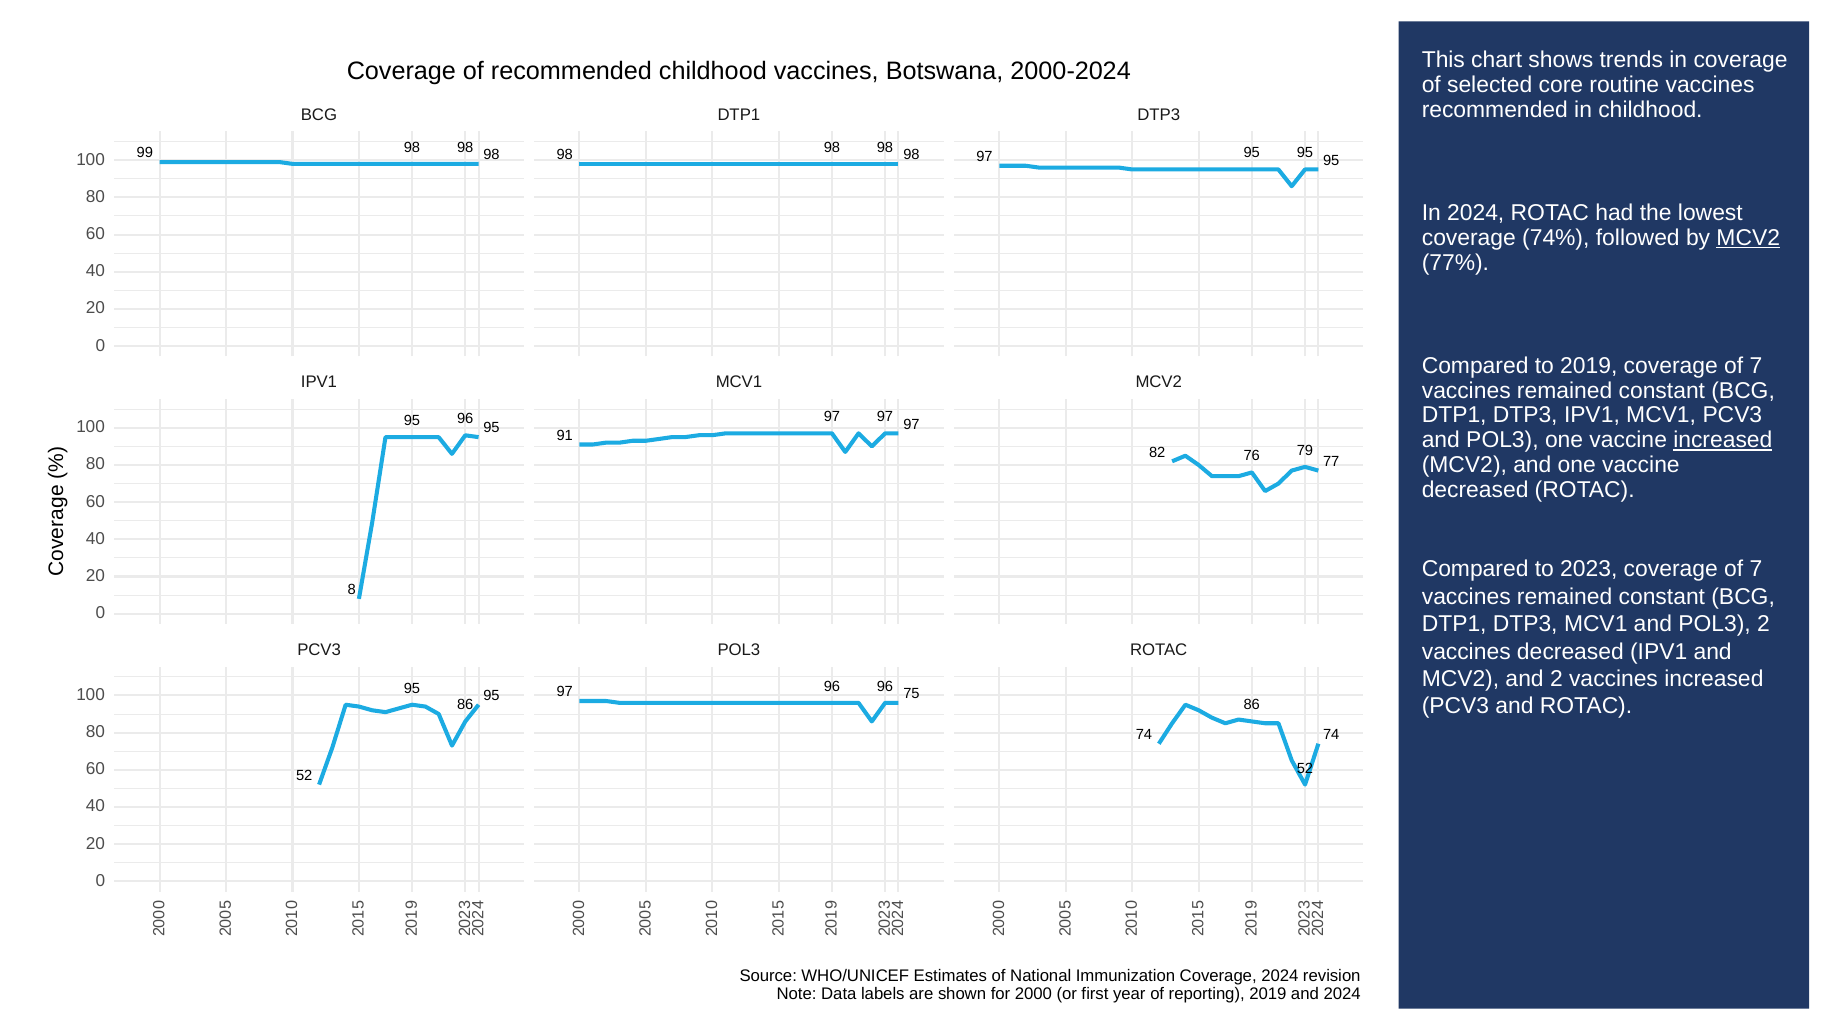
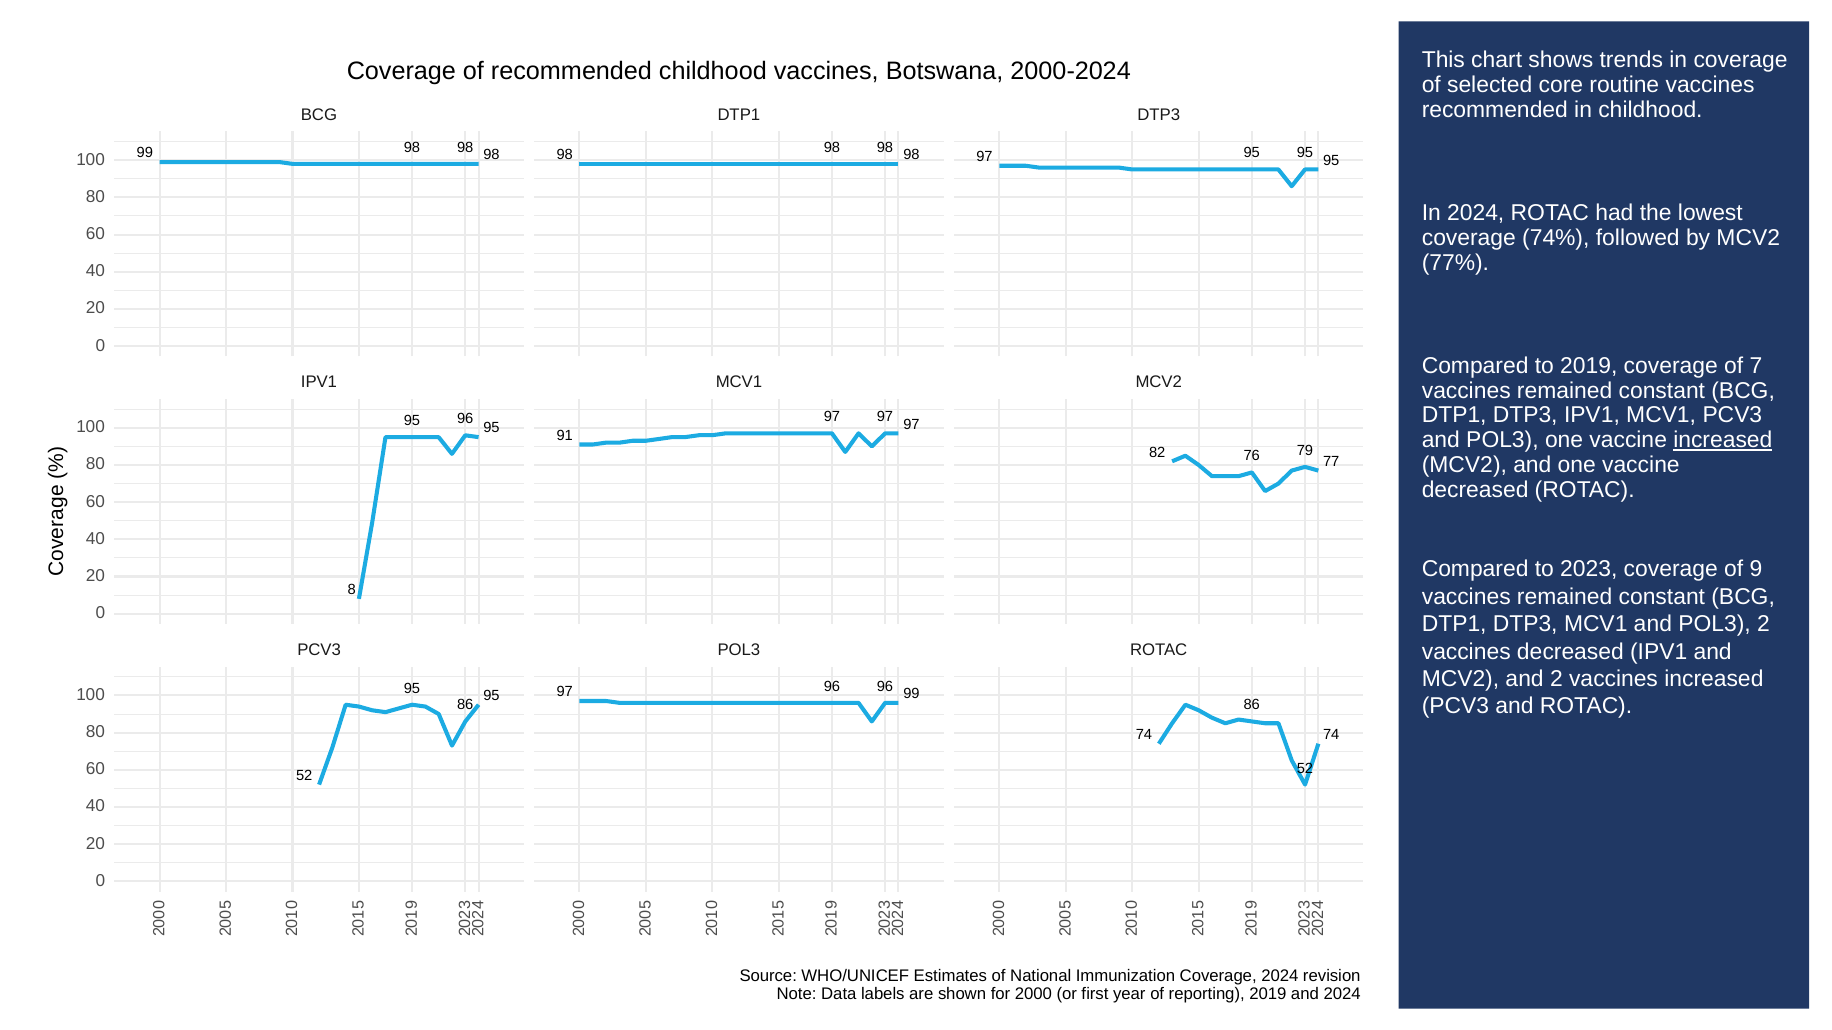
MCV2 underline: present -> none (1748, 238)
2023 coverage of 7: 7 -> 9 (1756, 569)
97 75: 75 -> 99 (911, 694)
